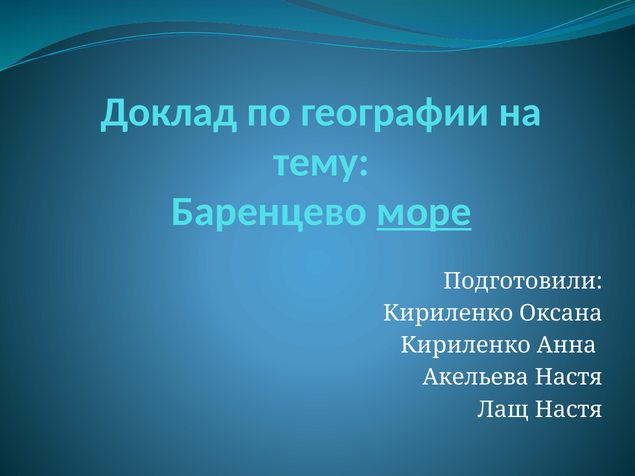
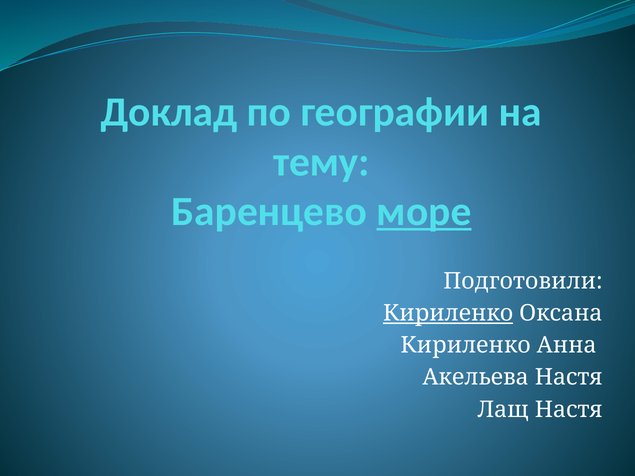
Кириленко underline: none -> present (448, 313)
